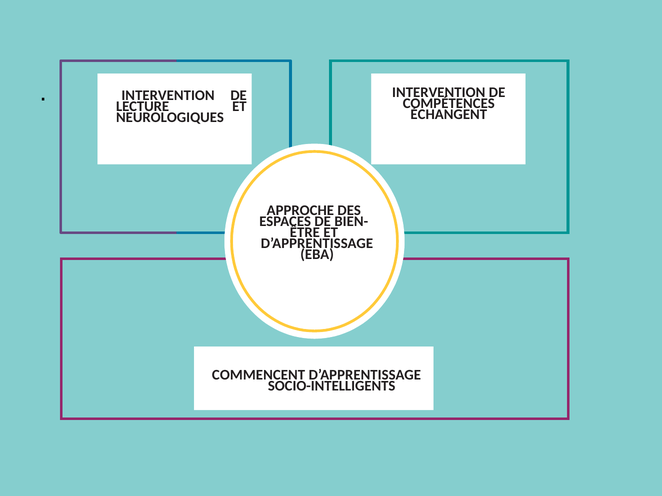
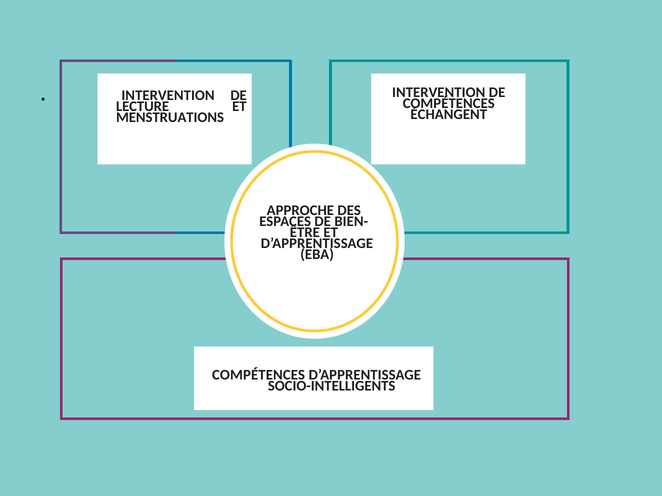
NEUROLOGIQUES: NEUROLOGIQUES -> MENSTRUATIONS (170, 118)
COMMENCENT: COMMENCENT -> COMPÉTENCES (259, 375)
